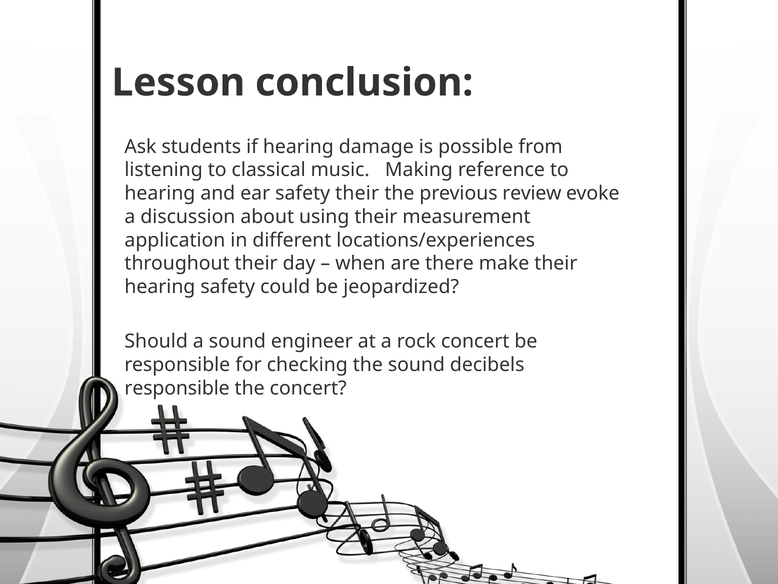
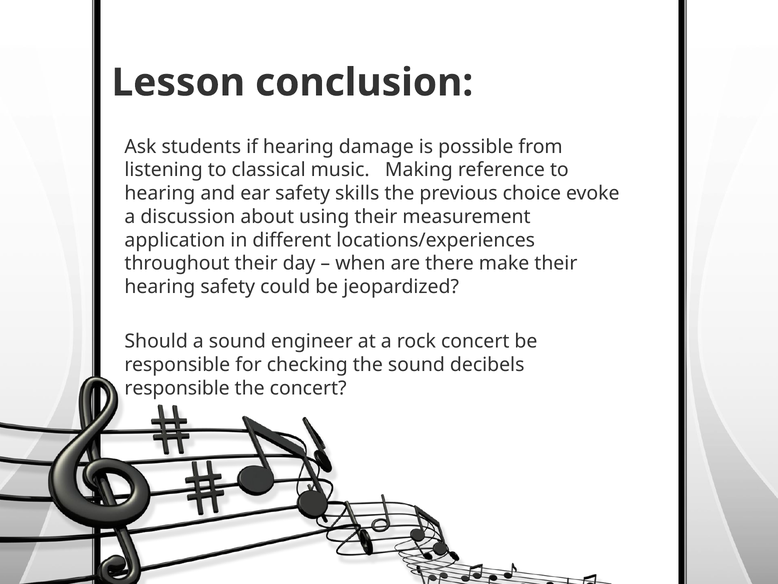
safety their: their -> skills (357, 193)
review: review -> choice (532, 193)
